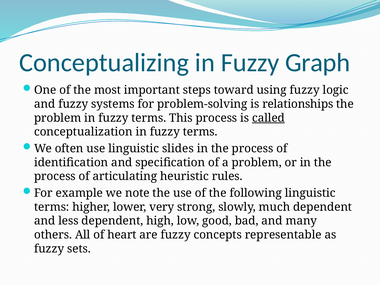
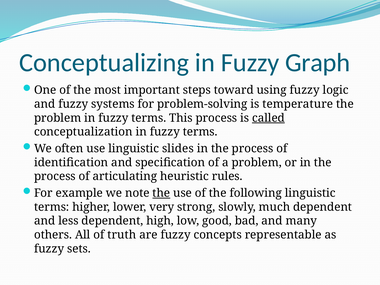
relationships: relationships -> temperature (298, 104)
the underline: none -> present (161, 193)
heart: heart -> truth (122, 235)
